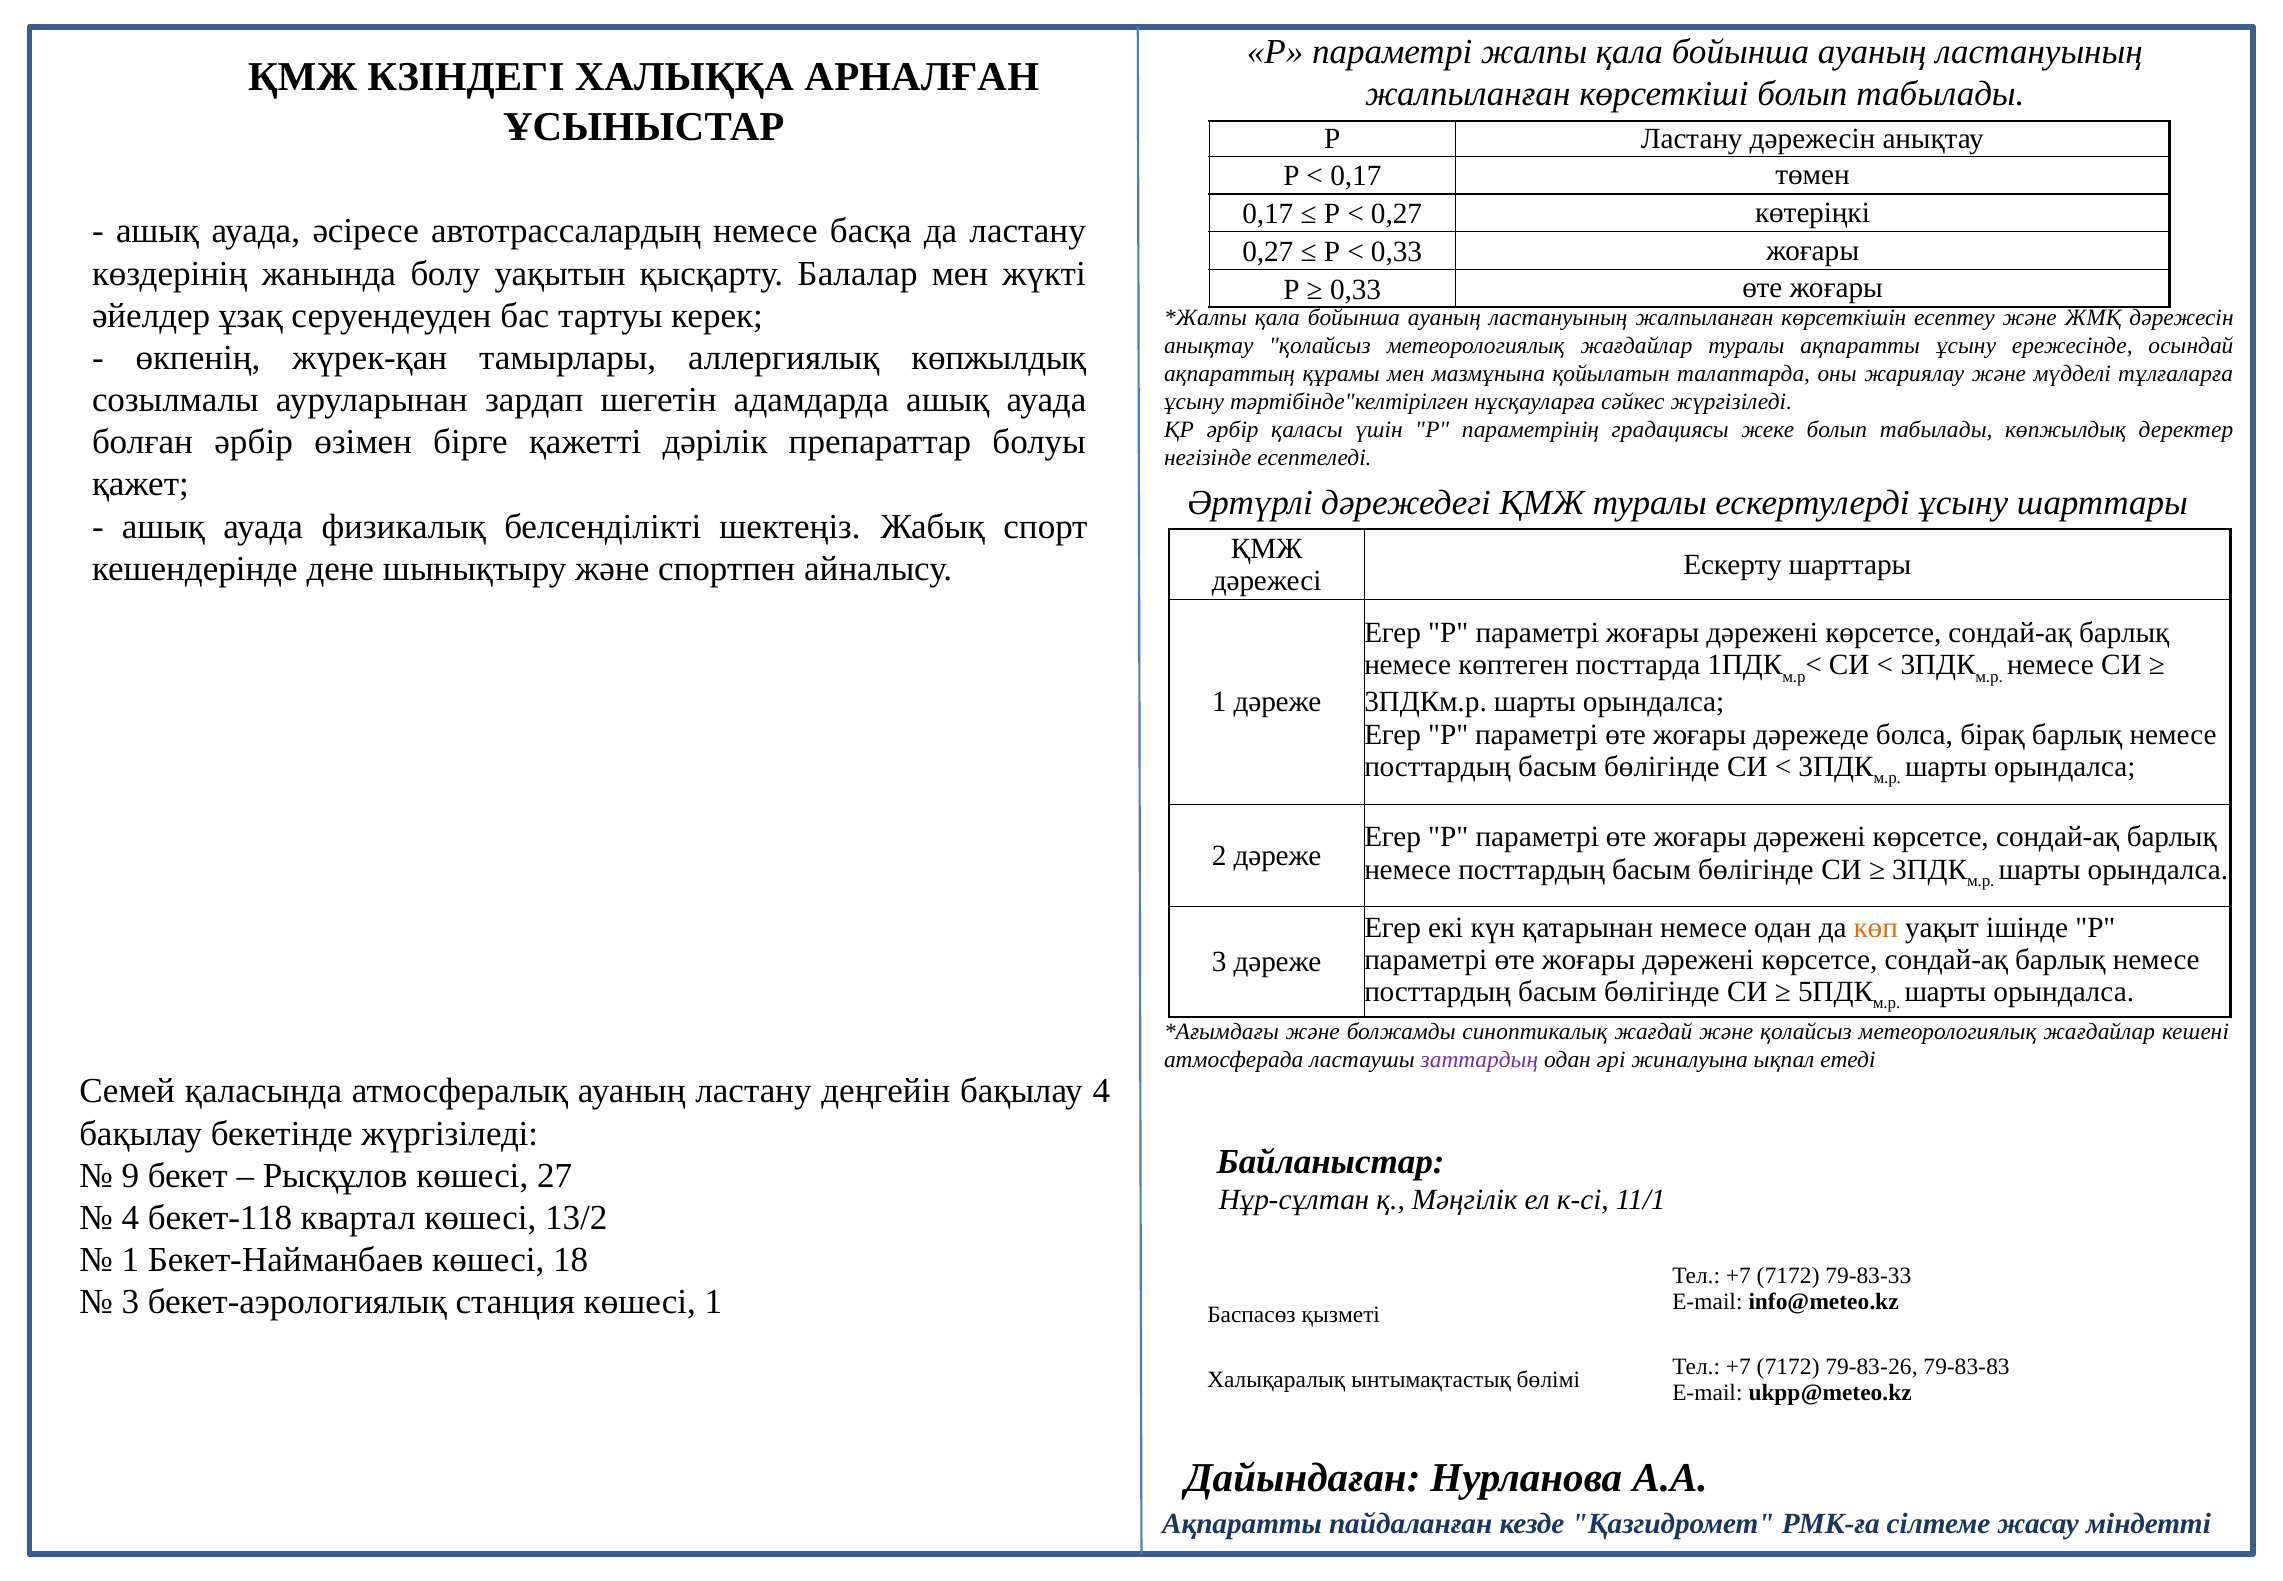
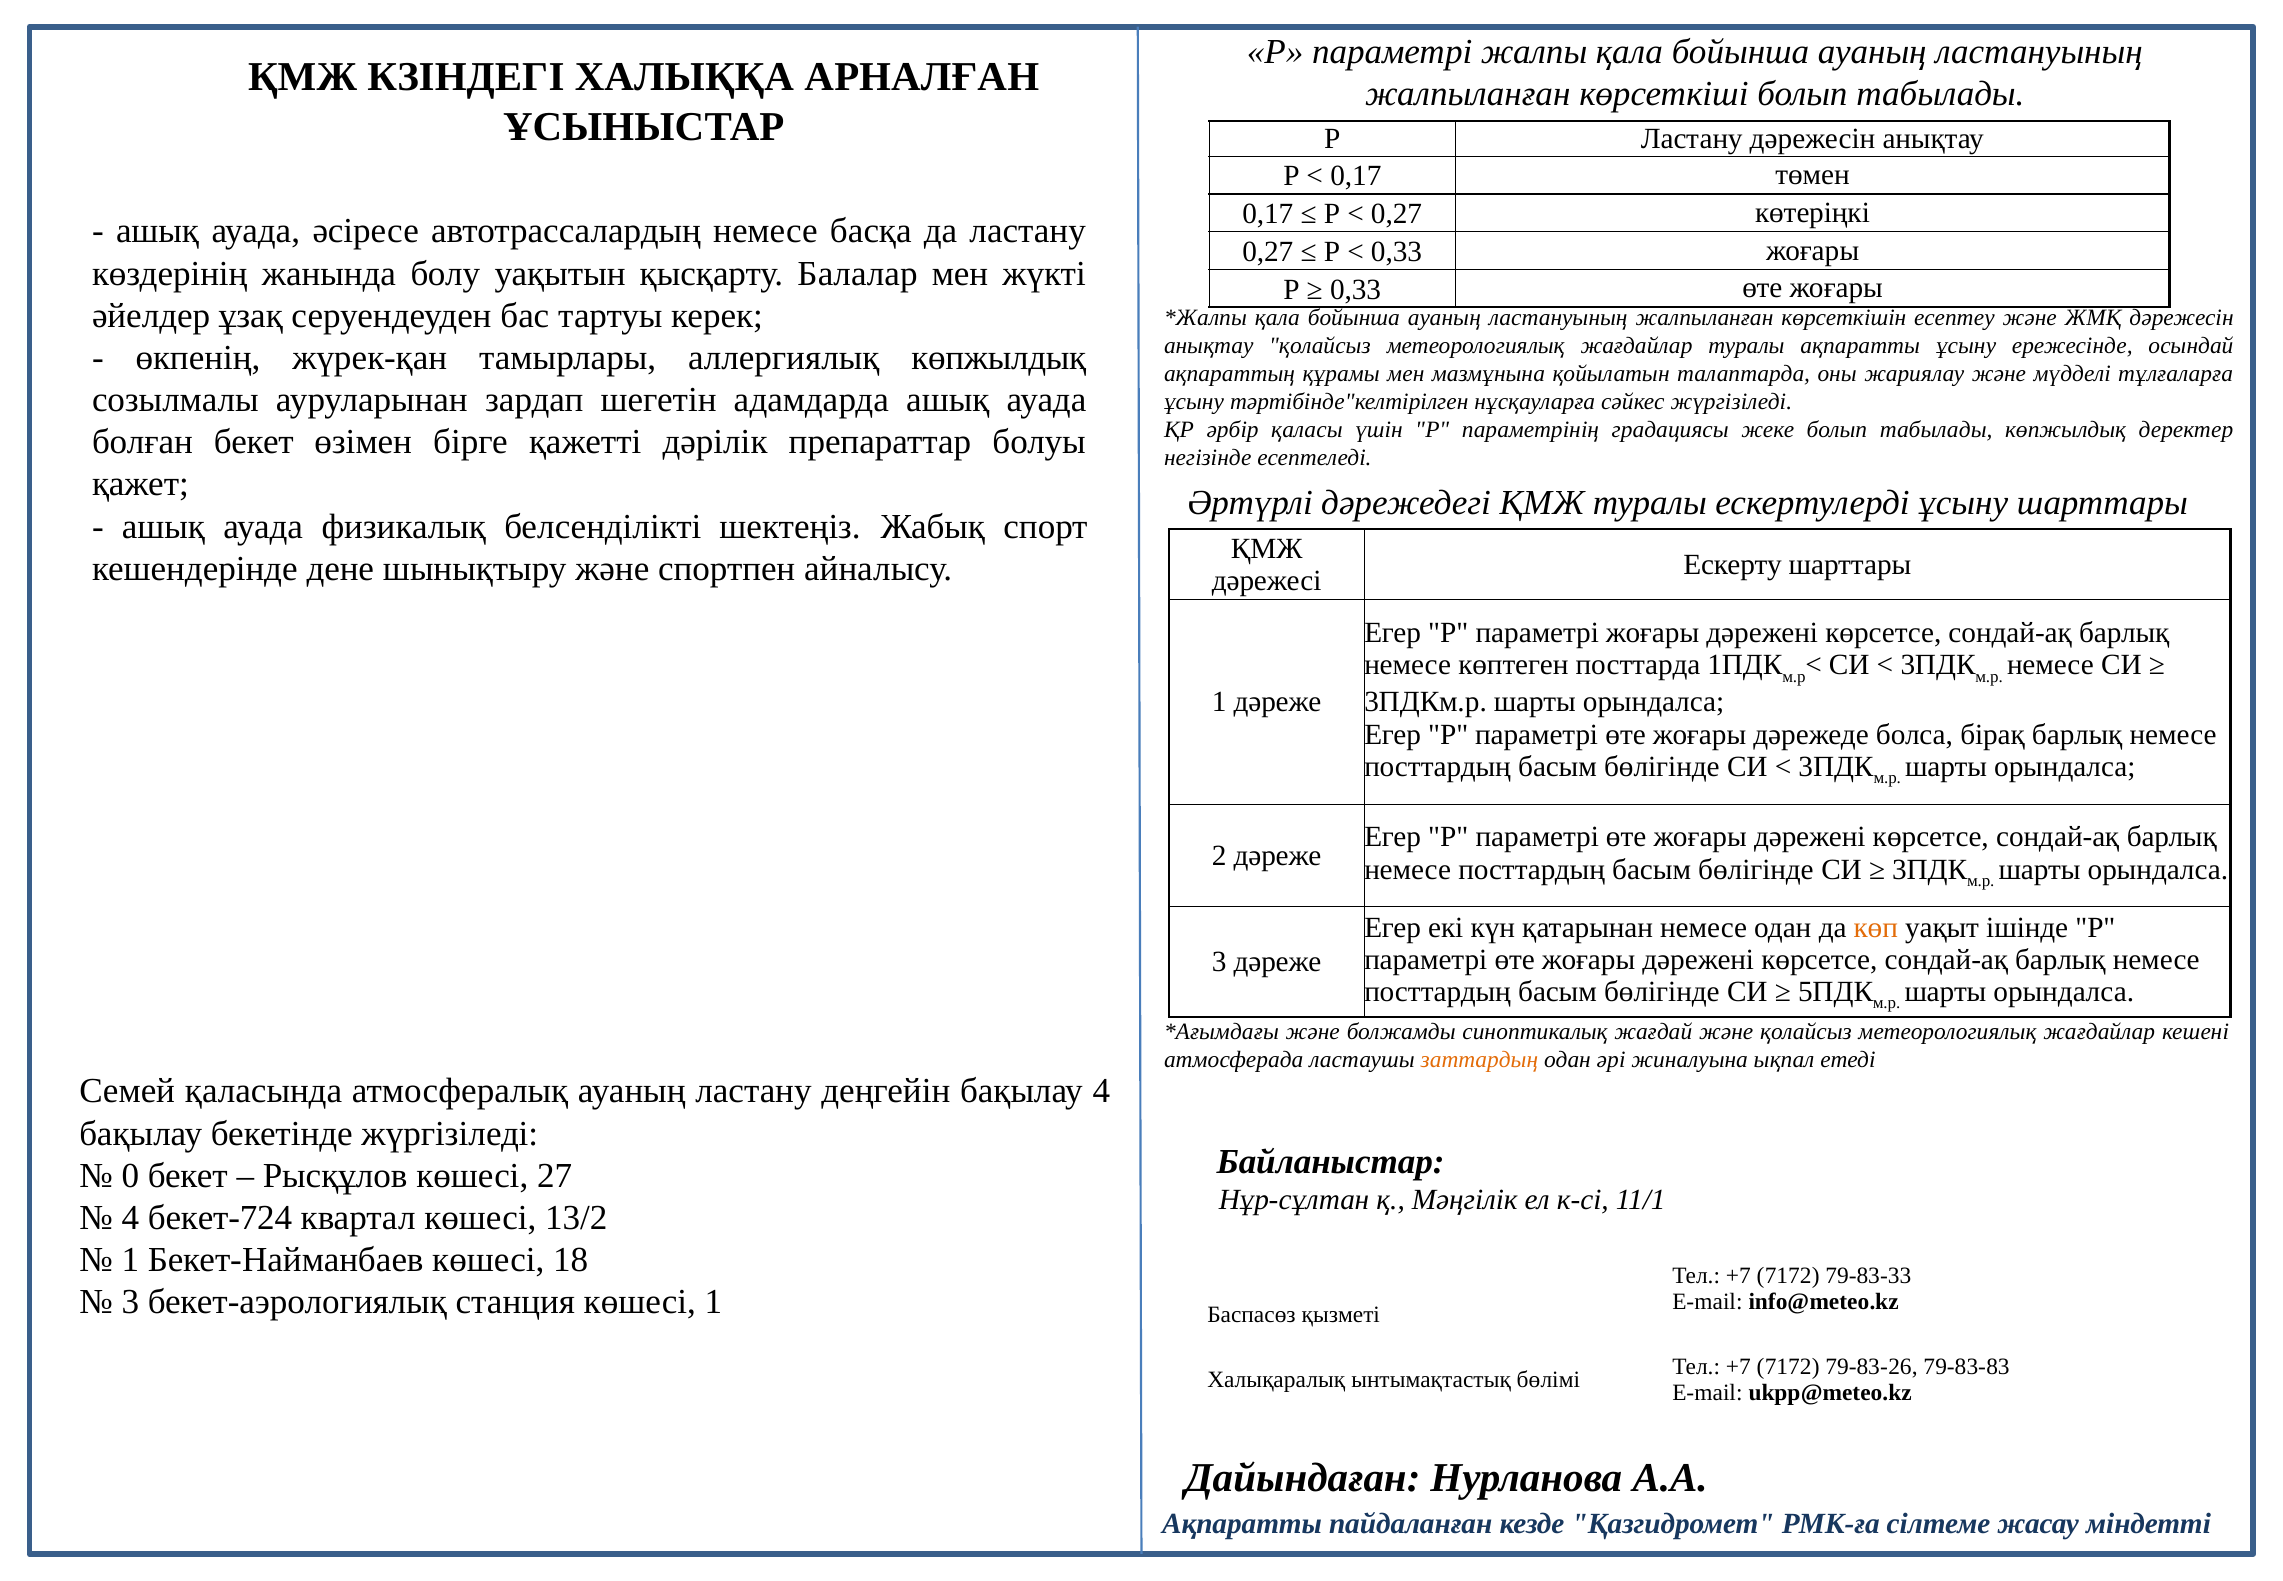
болған әрбір: әрбір -> бекет (254, 442)
заттардың colour: purple -> orange (1479, 1060)
9: 9 -> 0 (130, 1175)
бекет-118: бекет-118 -> бекет-724 (220, 1217)
